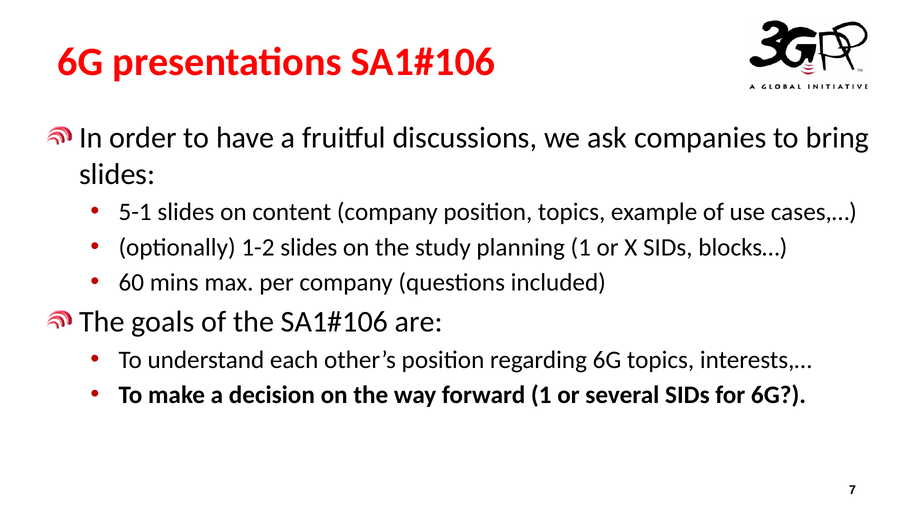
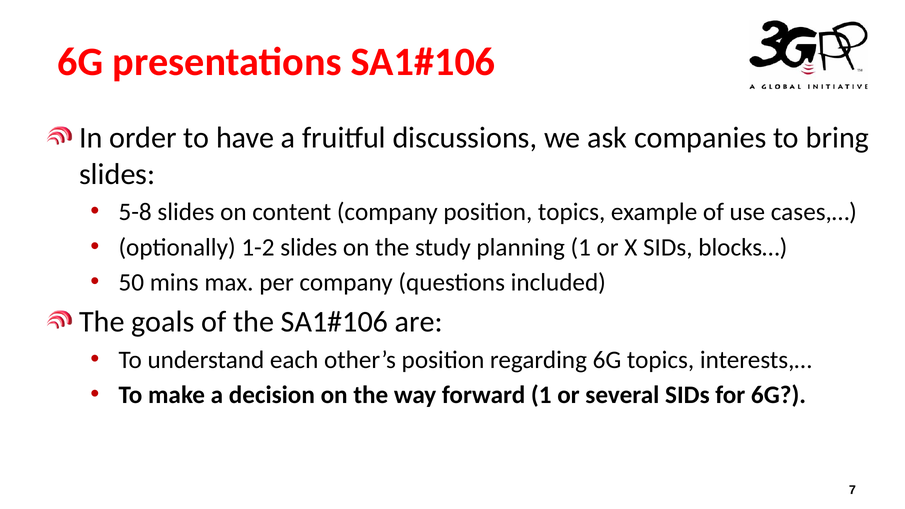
5-1: 5-1 -> 5-8 (135, 212)
60: 60 -> 50 (131, 282)
